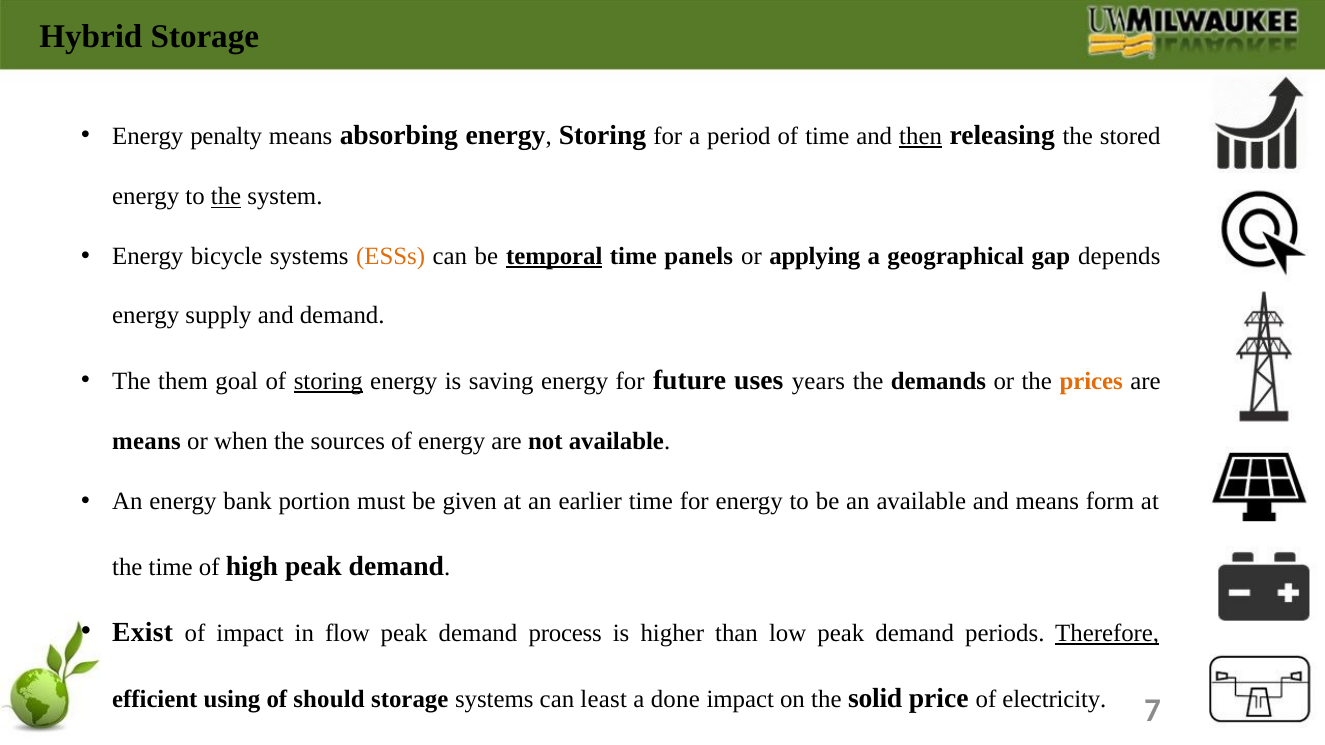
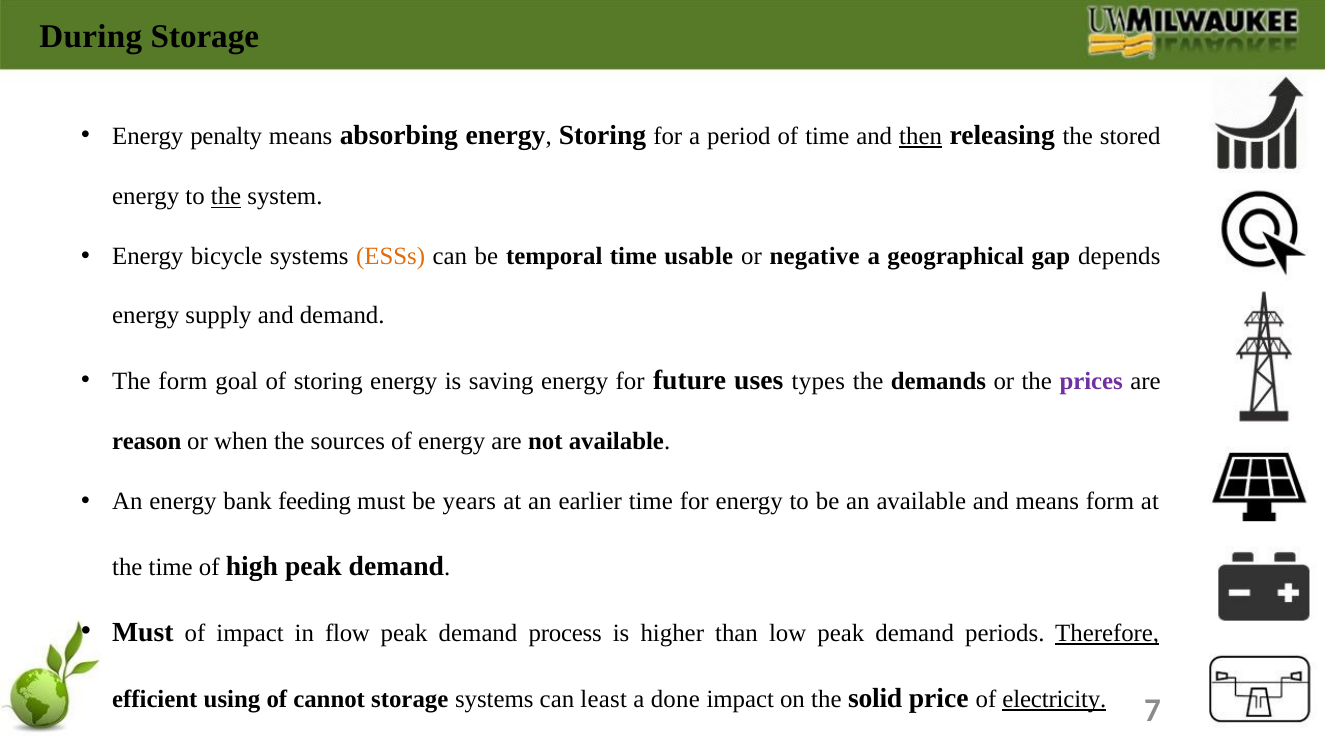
Hybrid: Hybrid -> During (91, 37)
temporal underline: present -> none (554, 256)
panels: panels -> usable (699, 256)
applying: applying -> negative (815, 256)
The them: them -> form (183, 382)
storing underline: present -> none (328, 382)
years: years -> types (818, 382)
prices colour: orange -> purple (1091, 382)
means: means -> reason (147, 442)
portion: portion -> feeding (315, 501)
given: given -> years (469, 501)
Exist: Exist -> Must (143, 633)
should: should -> cannot (329, 700)
electricity underline: none -> present (1054, 700)
